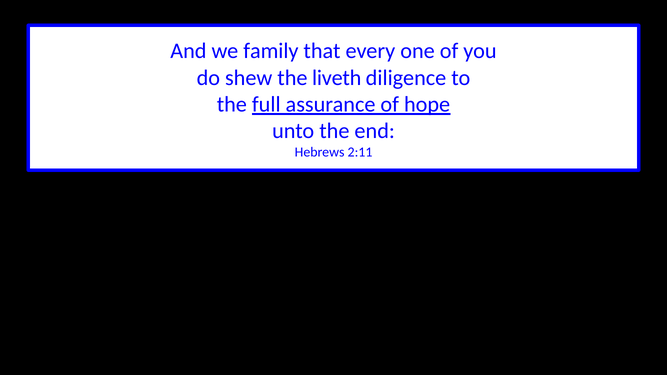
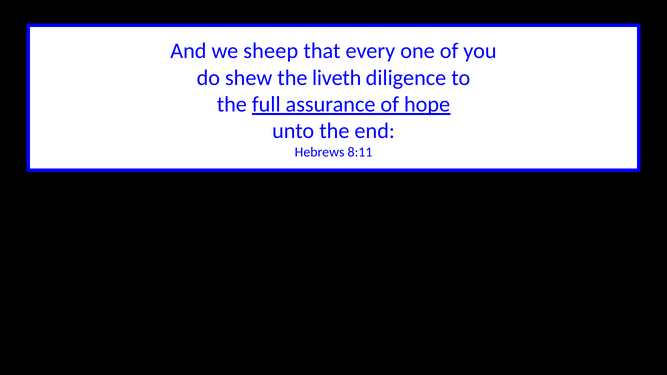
family: family -> sheep (271, 51)
2:11: 2:11 -> 8:11 (360, 152)
